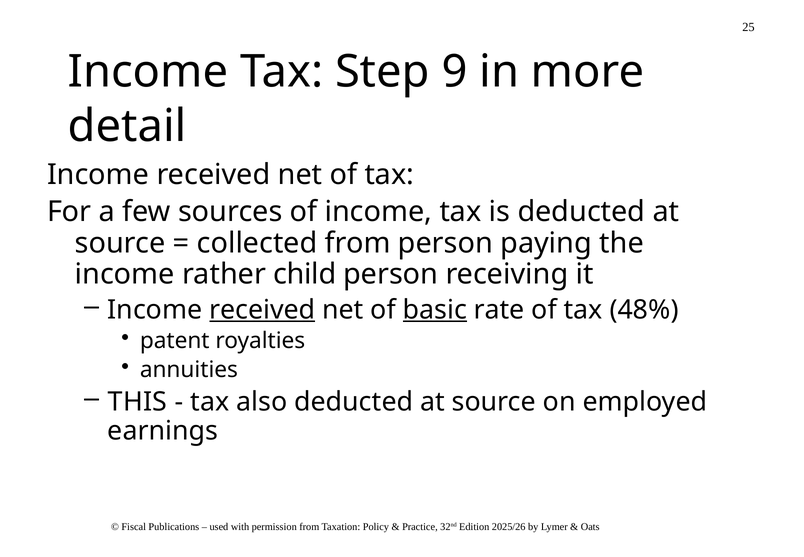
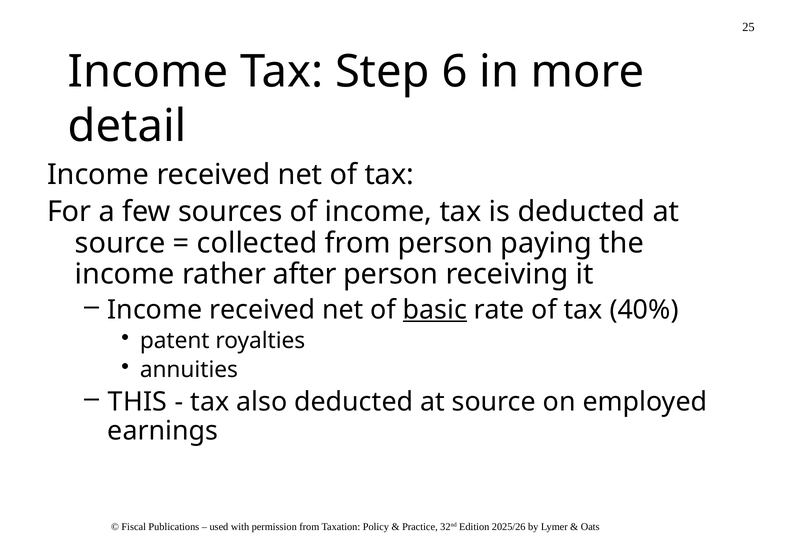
9: 9 -> 6 (455, 72)
child: child -> after (305, 274)
received underline: present -> none (262, 309)
48%: 48% -> 40% (644, 309)
